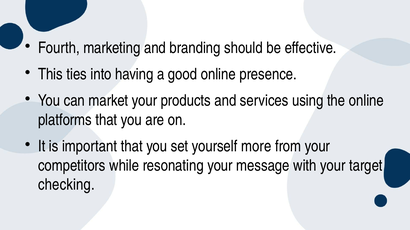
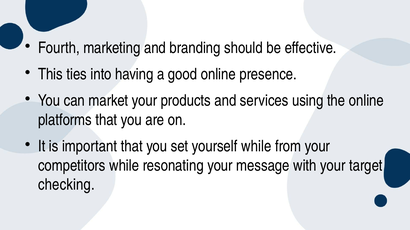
yourself more: more -> while (256, 147)
